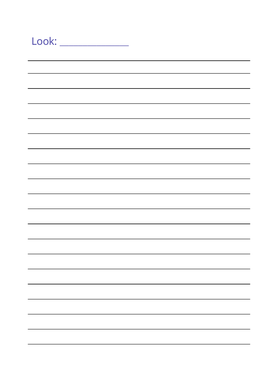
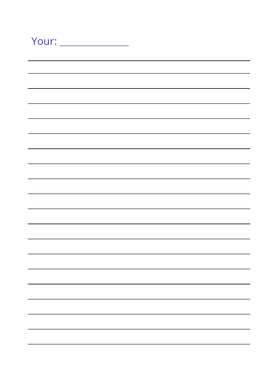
Look: Look -> Your (44, 41)
